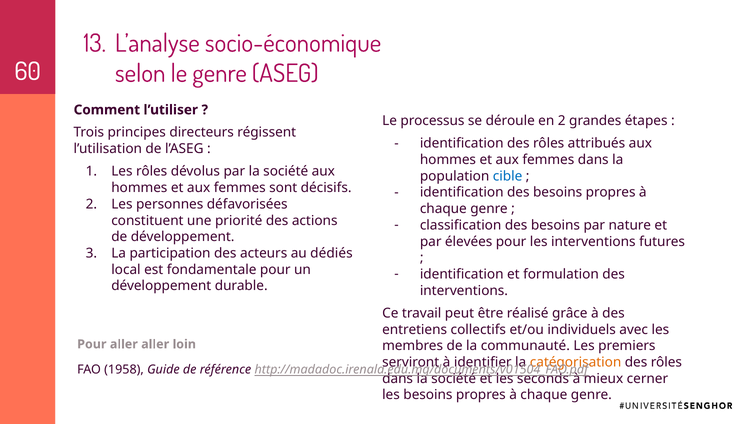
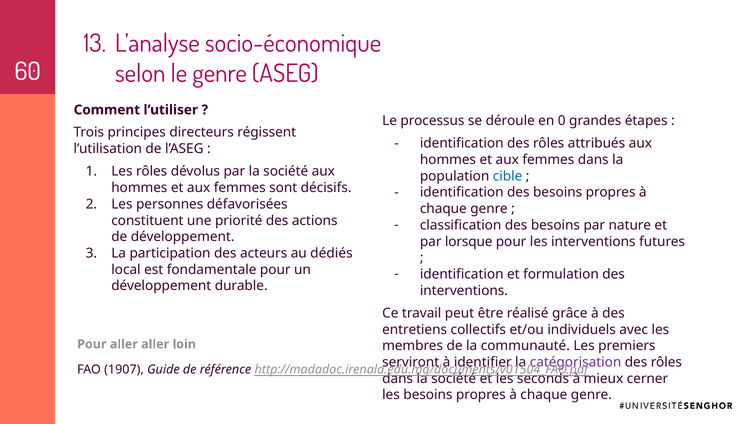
en 2: 2 -> 0 (562, 121)
élevées: élevées -> lorsque (469, 242)
catégorisation colour: orange -> purple (576, 362)
1958: 1958 -> 1907 (124, 370)
